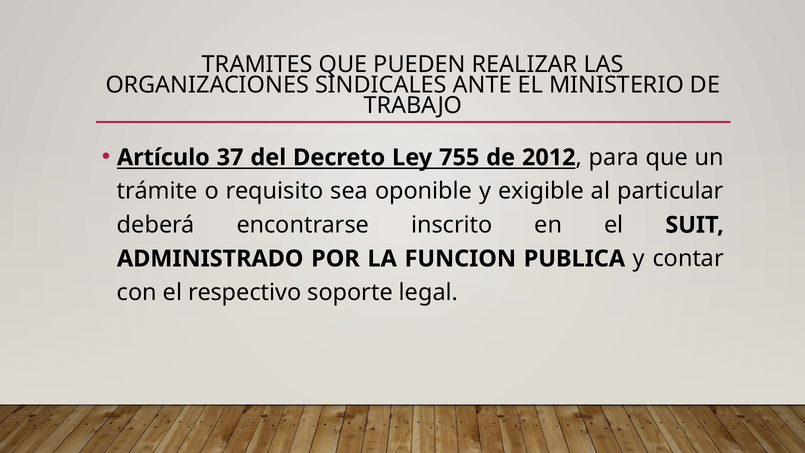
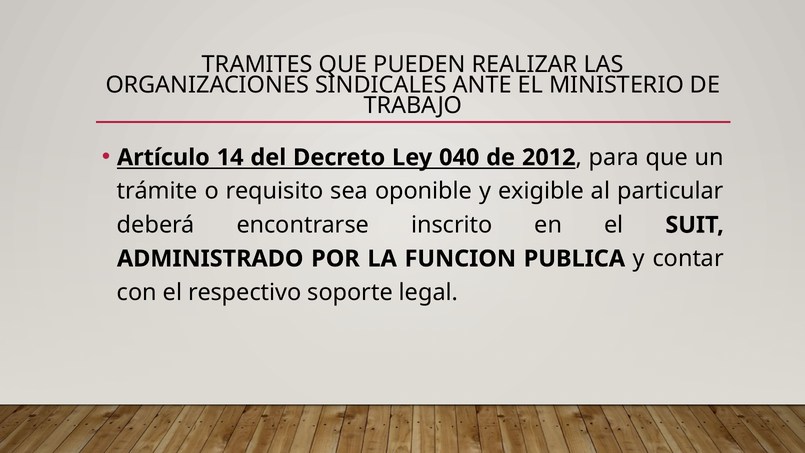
37: 37 -> 14 (230, 157)
755: 755 -> 040 (459, 157)
